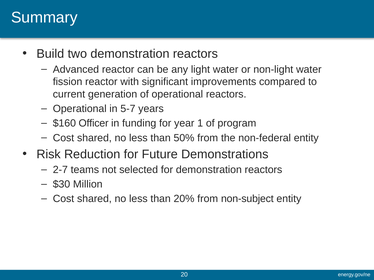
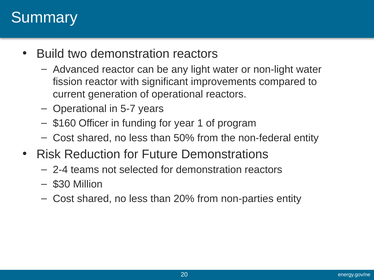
2-7: 2-7 -> 2-4 (60, 170)
non-subject: non-subject -> non-parties (247, 199)
